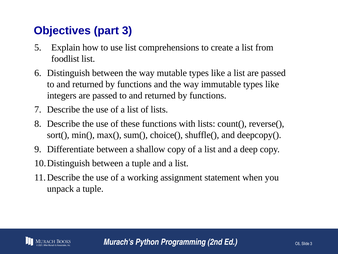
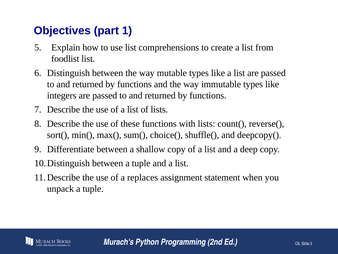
part 3: 3 -> 1 (127, 31)
working: working -> replaces (143, 177)
